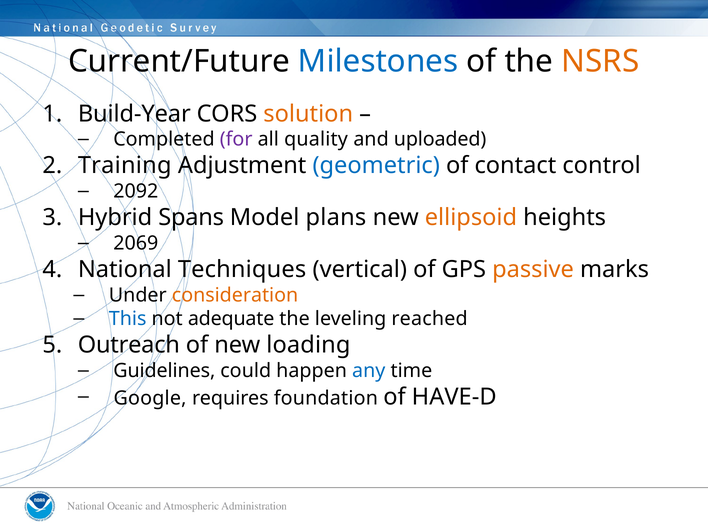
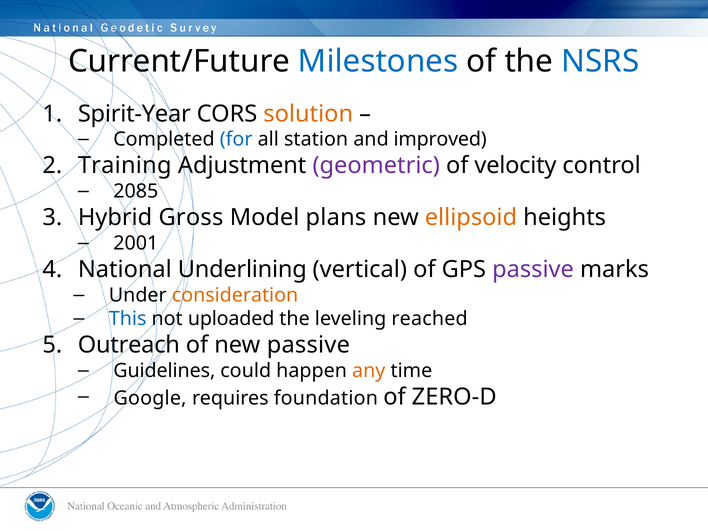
NSRS colour: orange -> blue (600, 61)
Build-Year: Build-Year -> Spirit-Year (134, 114)
for colour: purple -> blue (236, 139)
quality: quality -> station (316, 139)
uploaded: uploaded -> improved (440, 139)
geometric colour: blue -> purple (376, 166)
contact: contact -> velocity (516, 166)
2092: 2092 -> 2085 (136, 191)
Spans: Spans -> Gross (191, 218)
2069: 2069 -> 2001 (136, 243)
Techniques: Techniques -> Underlining (242, 270)
passive colour: orange -> purple (533, 270)
adequate: adequate -> uploaded (231, 319)
new loading: loading -> passive (308, 345)
any colour: blue -> orange (369, 371)
HAVE-D: HAVE-D -> ZERO-D (454, 397)
